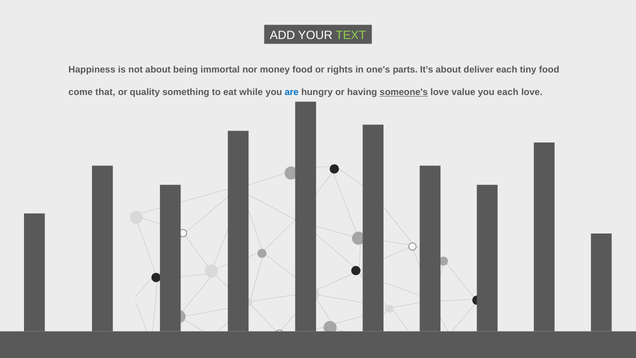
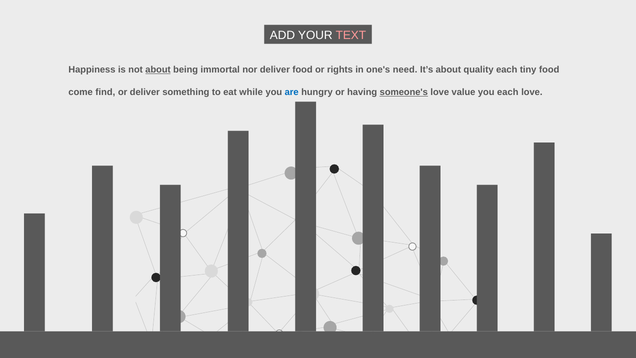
TEXT colour: light green -> pink (351, 35)
about underline: none -> present (158, 70)
nor money: money -> deliver (275, 70)
parts: parts -> need (405, 70)
deliver: deliver -> quality (479, 70)
that: that -> find (105, 92)
or quality: quality -> deliver (145, 92)
